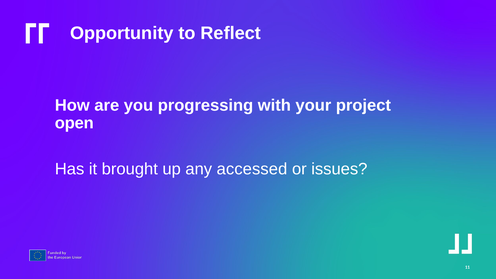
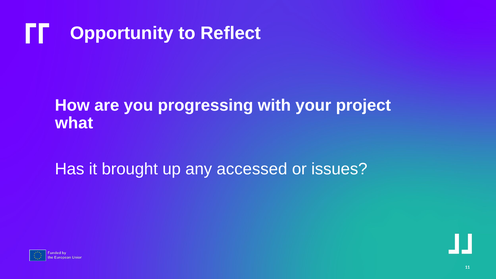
open: open -> what (74, 123)
